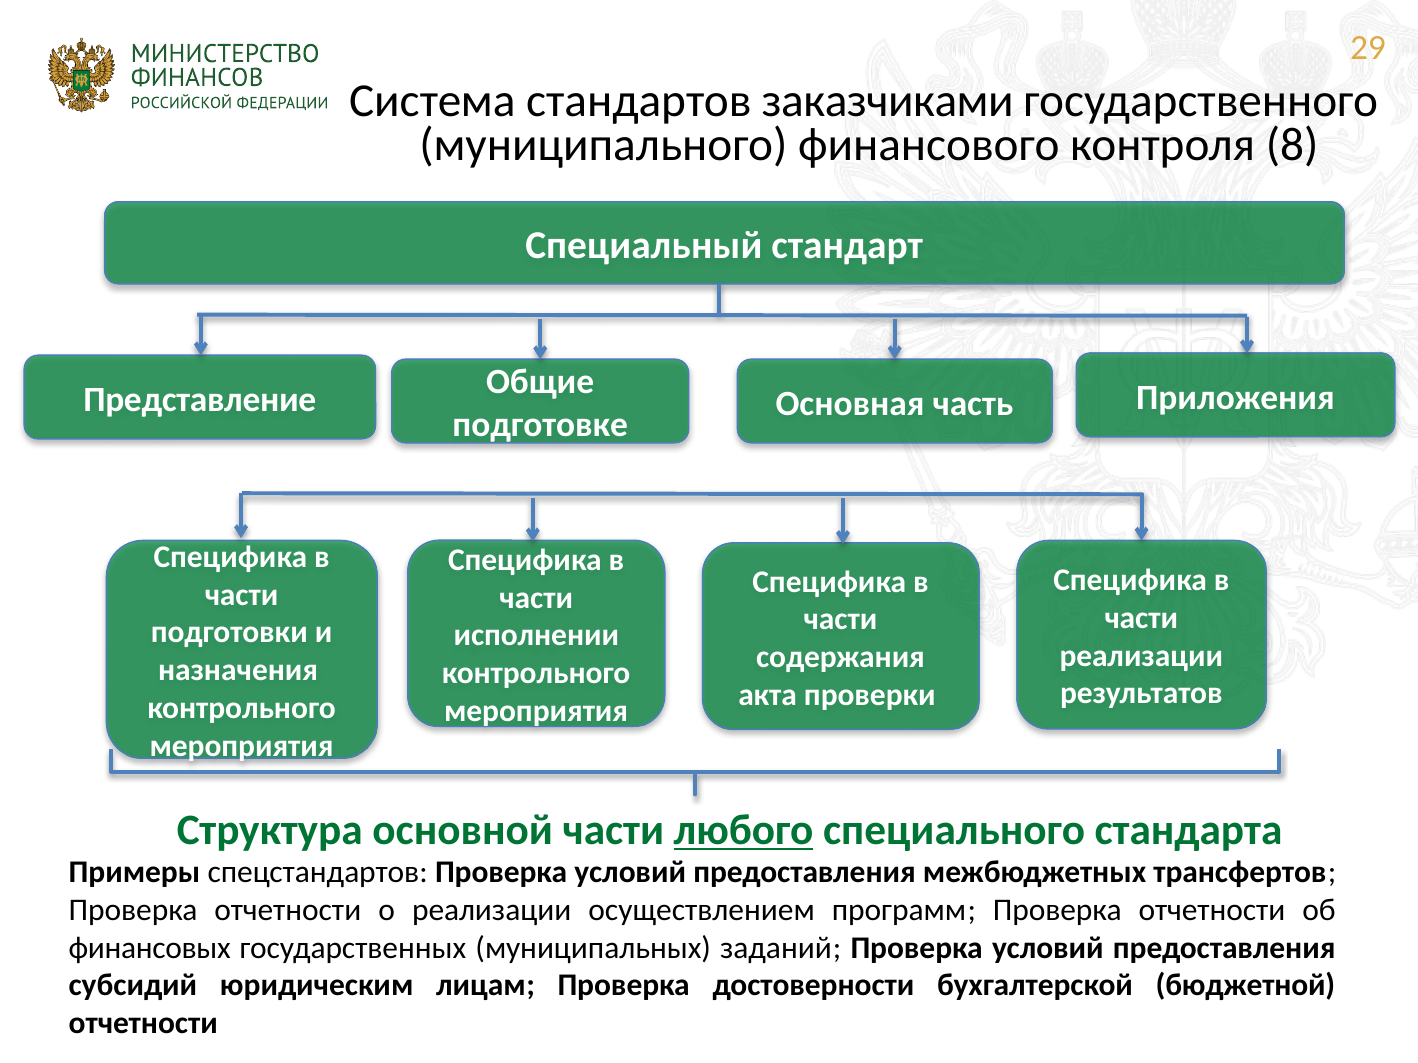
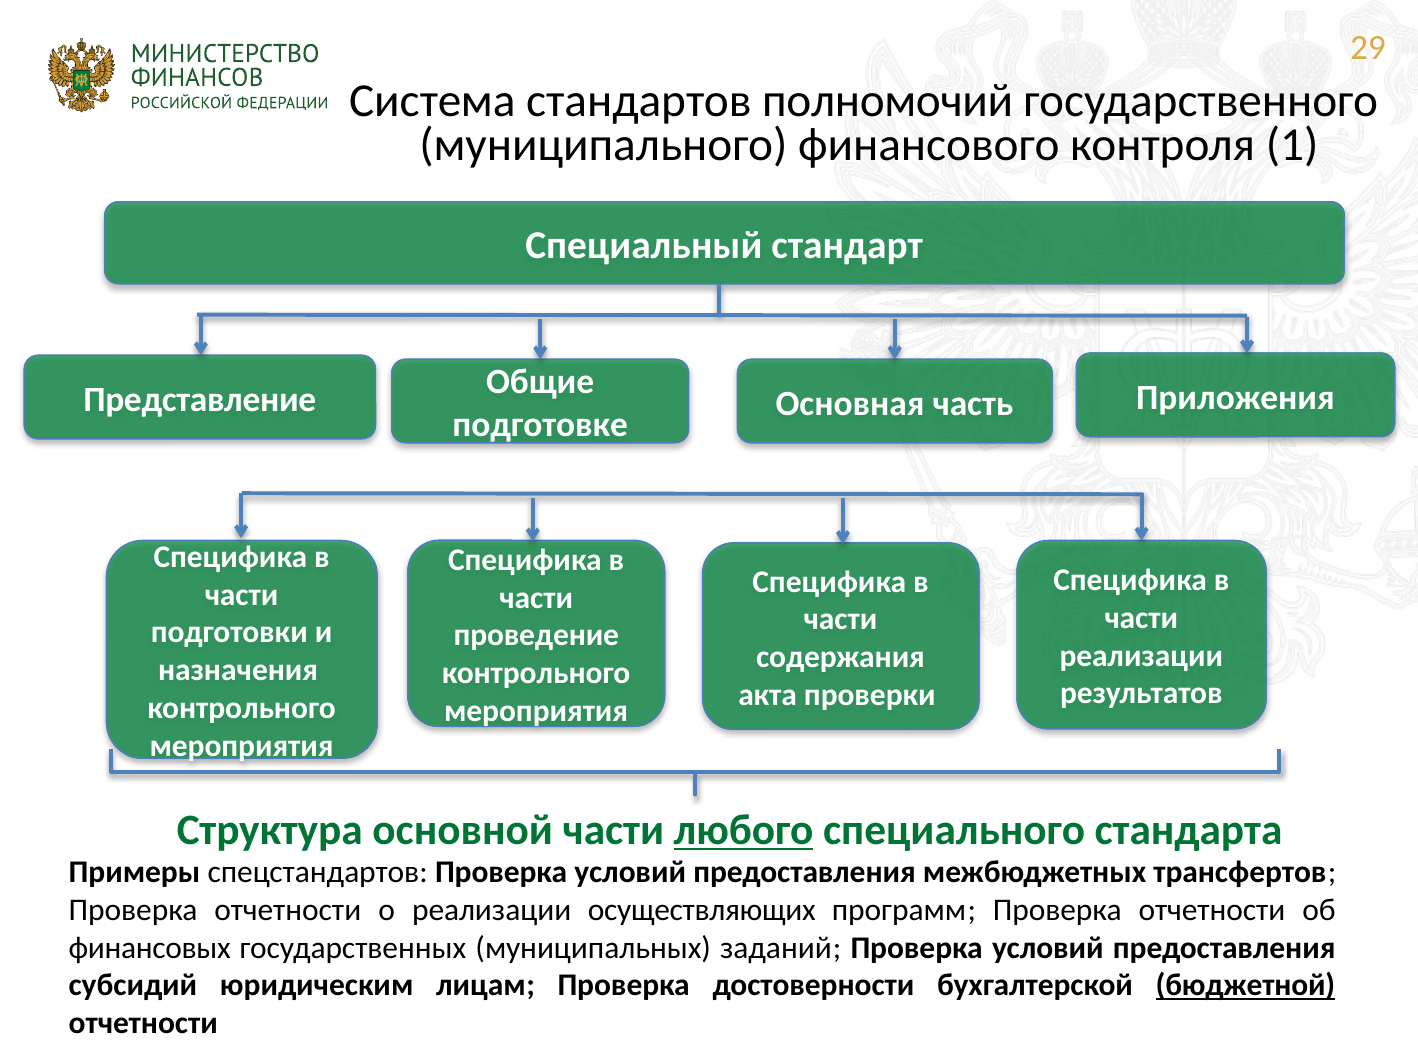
заказчиками: заказчиками -> полномочий (888, 101)
8: 8 -> 1 (1292, 145)
исполнении: исполнении -> проведение (536, 636)
осуществлением: осуществлением -> осуществляющих (702, 910)
бюджетной underline: none -> present (1245, 986)
